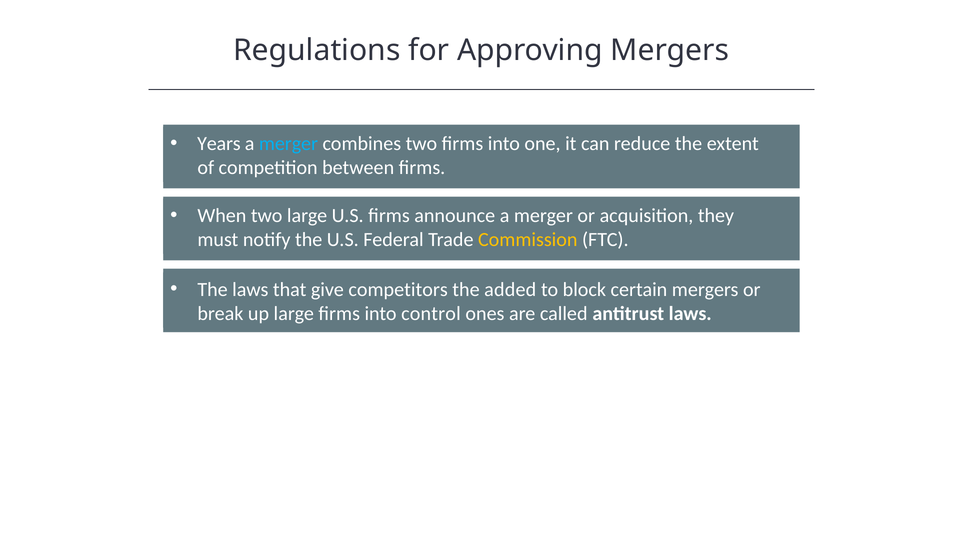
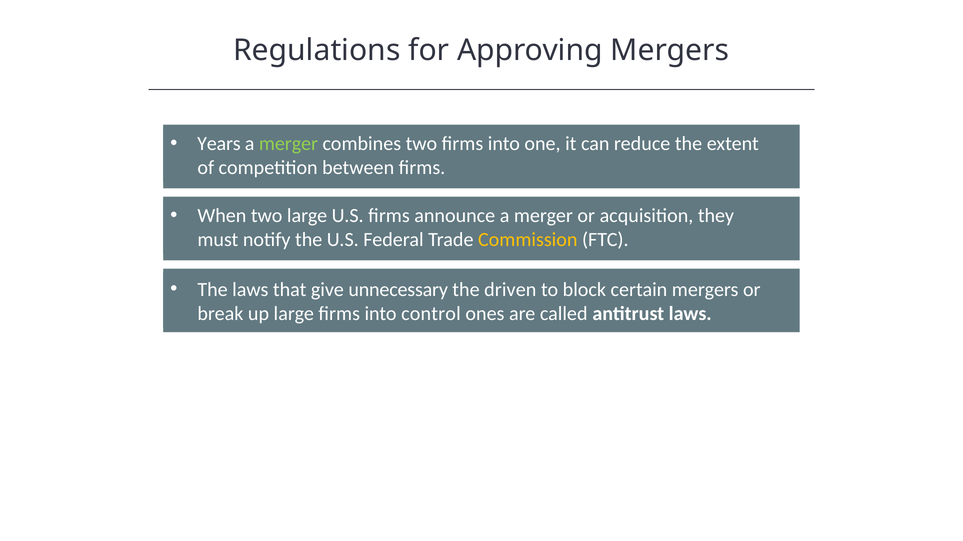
merger colour: light blue -> light green (288, 144)
competitors: competitors -> unnecessary (398, 290)
added: added -> driven (510, 290)
